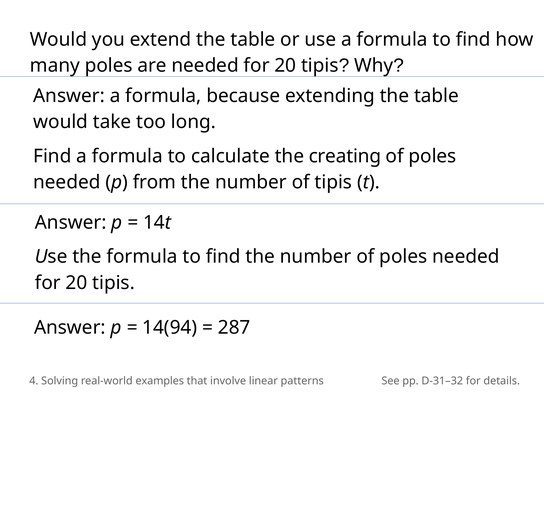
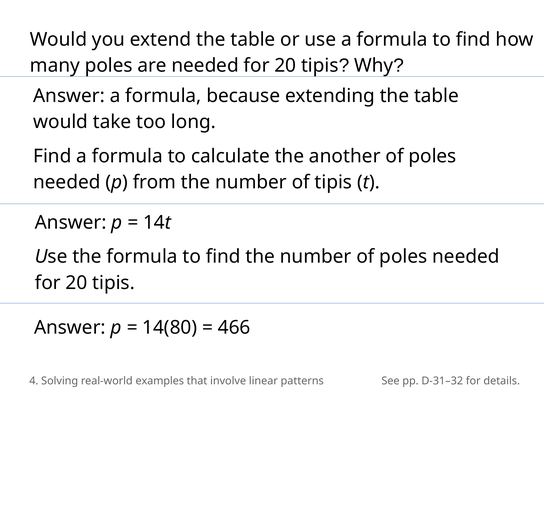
creating: creating -> another (345, 156)
14(94: 14(94 -> 14(80 (170, 327)
287: 287 -> 466 (234, 327)
